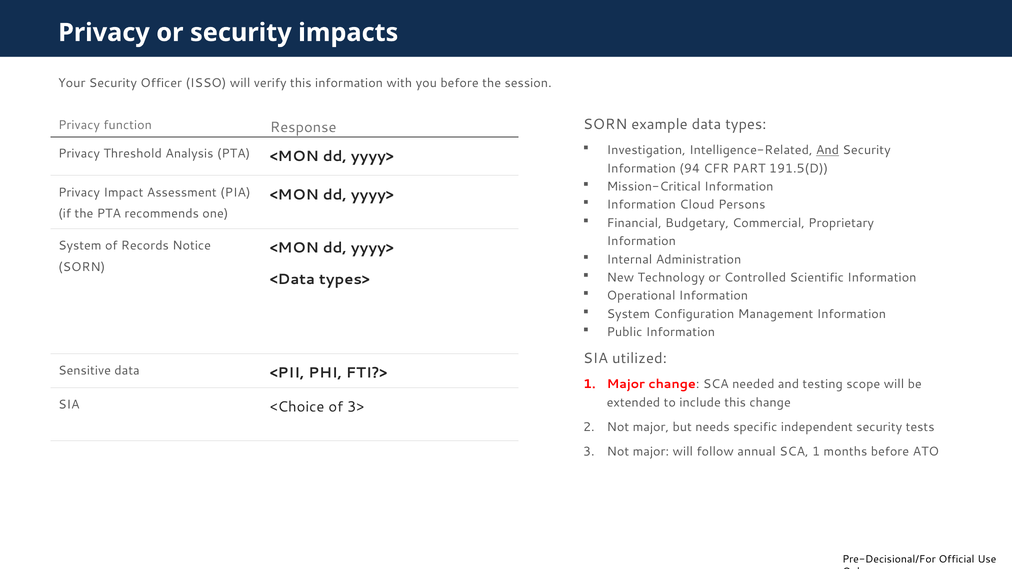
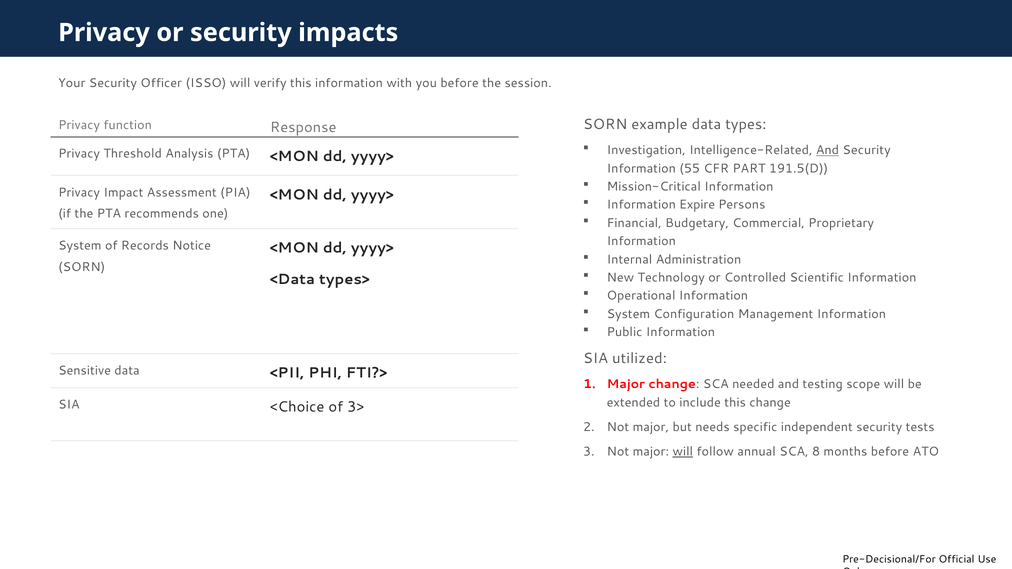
94: 94 -> 55 (690, 169)
Cloud: Cloud -> Expire (697, 205)
will underline: none -> present (683, 452)
SCA 1: 1 -> 8 (816, 452)
